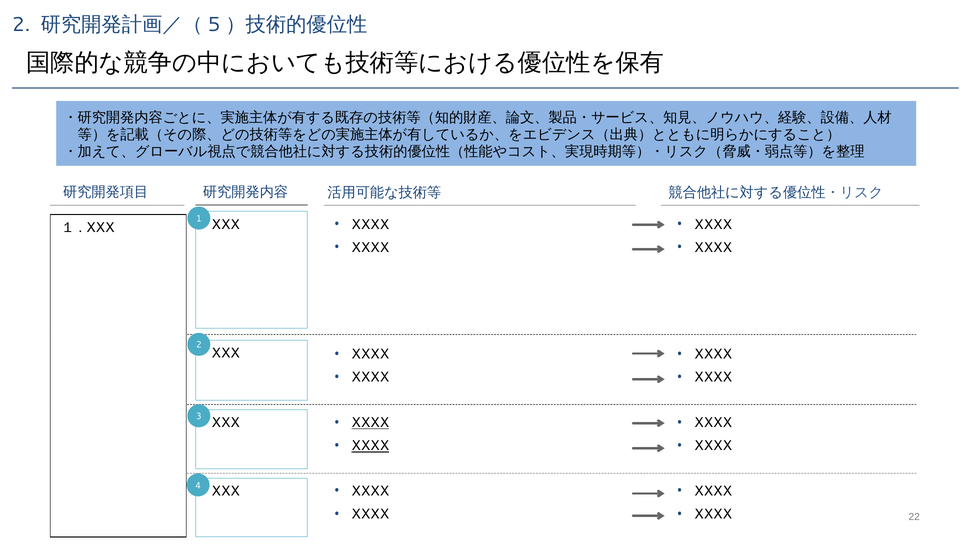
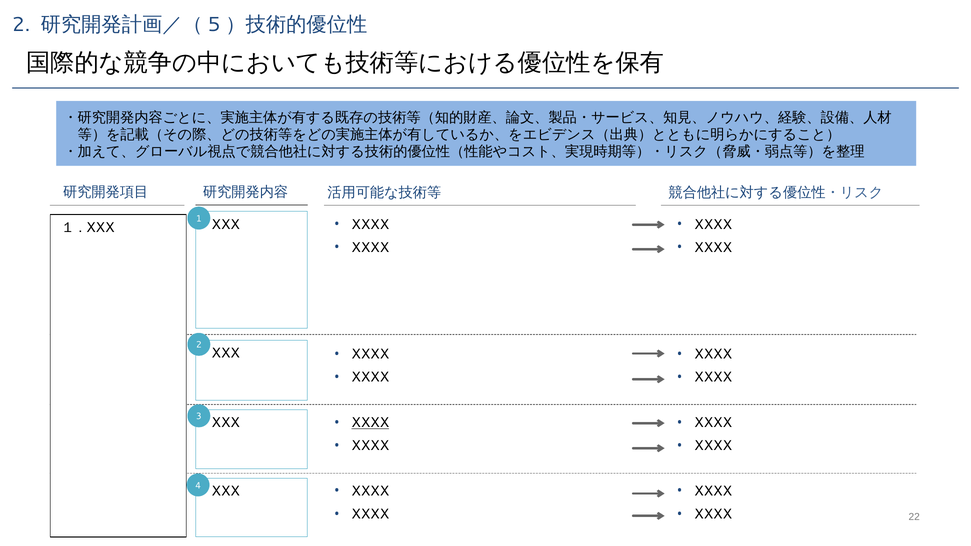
XXXX underline: present -> none (370, 446)
